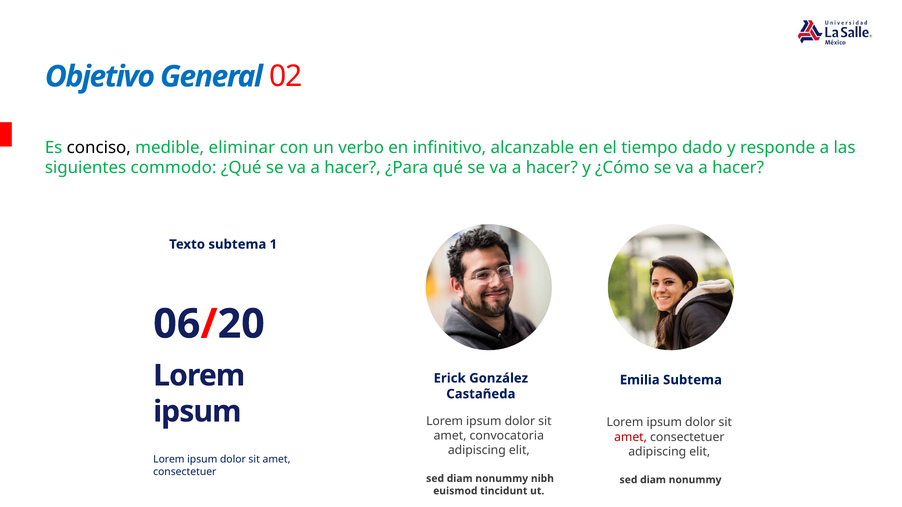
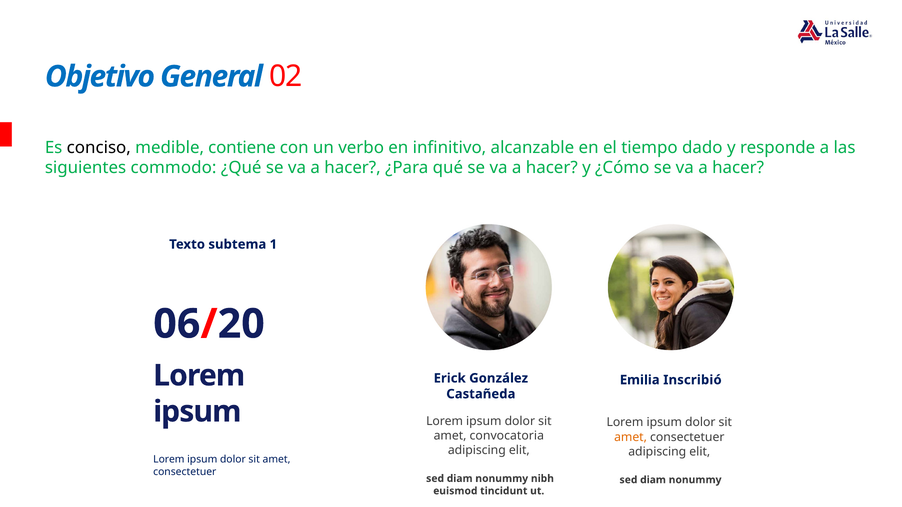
eliminar: eliminar -> contiene (242, 148)
Emilia Subtema: Subtema -> Inscribió (692, 380)
amet colour: red -> orange (631, 437)
